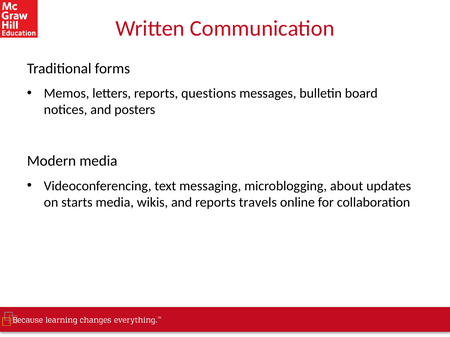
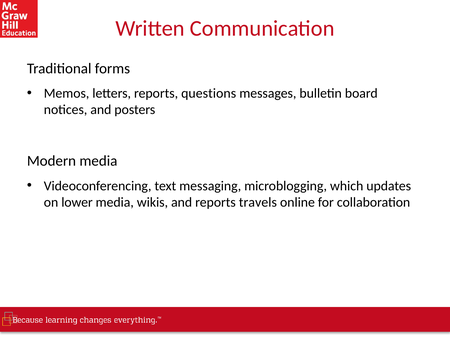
about: about -> which (347, 186)
starts: starts -> lower (77, 203)
